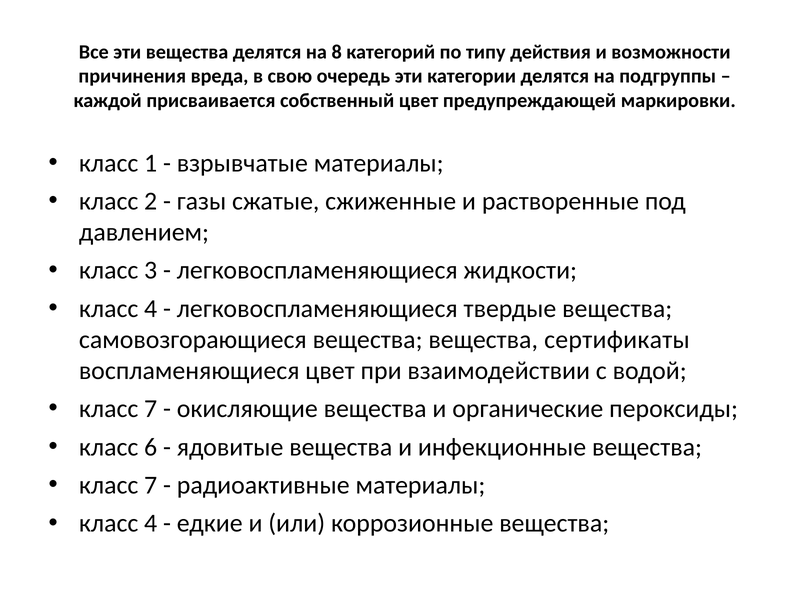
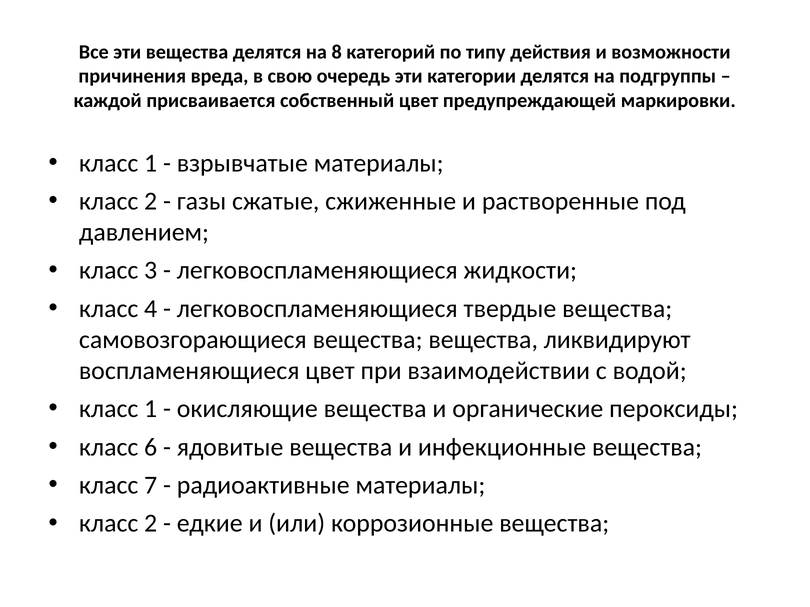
сертификаты: сертификаты -> ликвидируют (617, 340)
7: 7 -> 1 (151, 409)
4: 4 -> 2 (151, 524)
